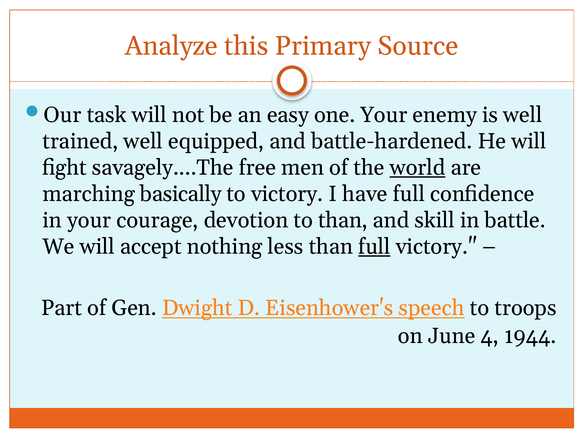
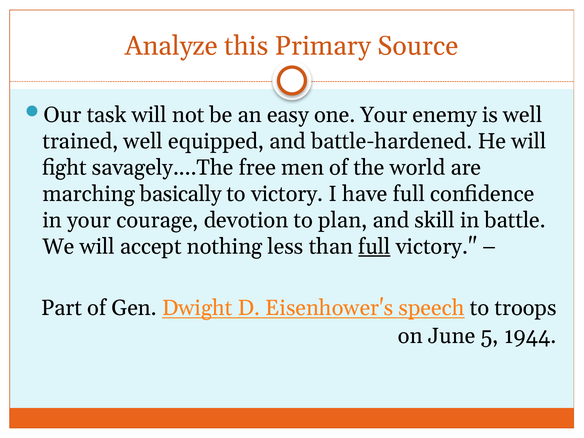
world underline: present -> none (418, 168)
to than: than -> plan (343, 220)
4: 4 -> 5 (490, 336)
